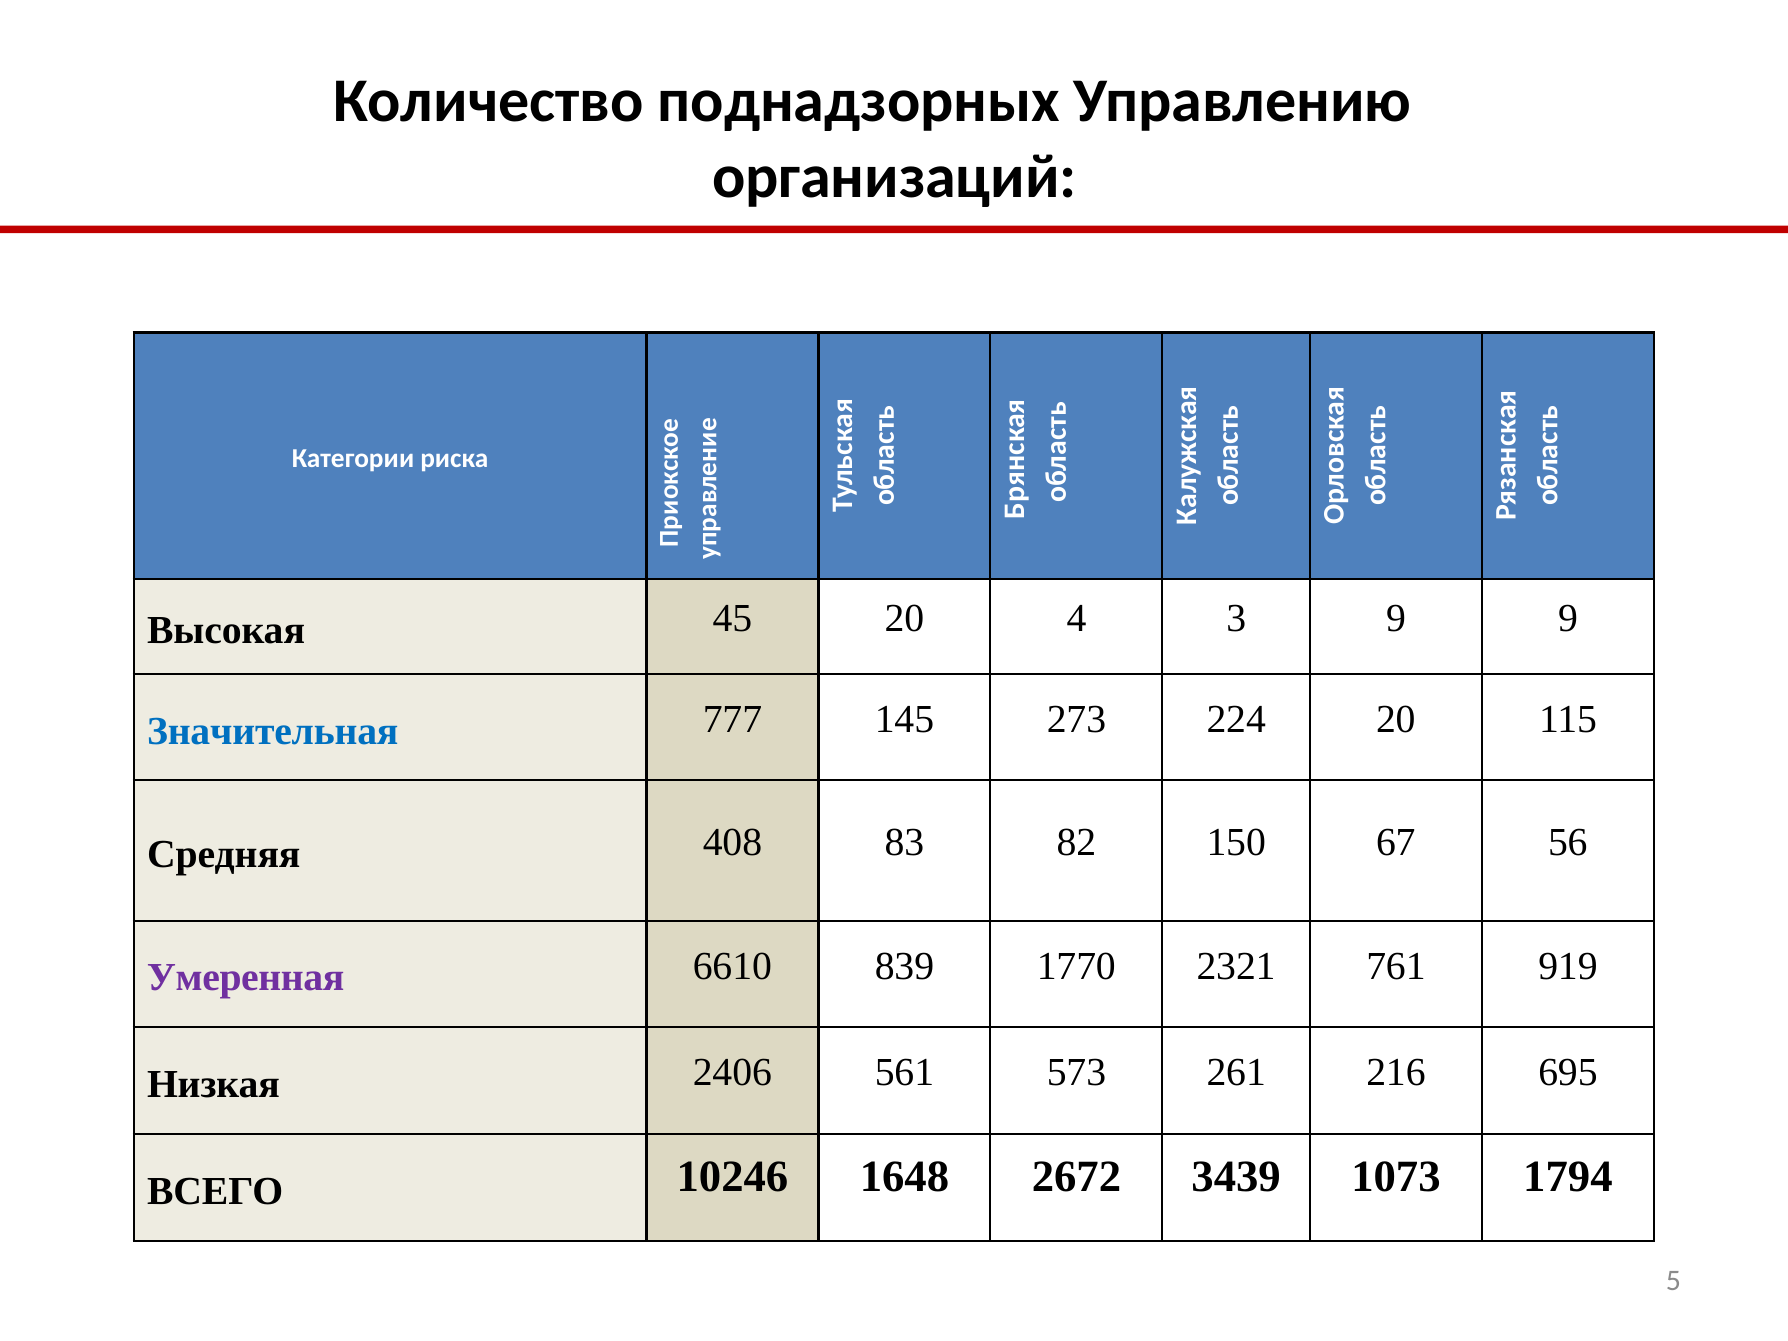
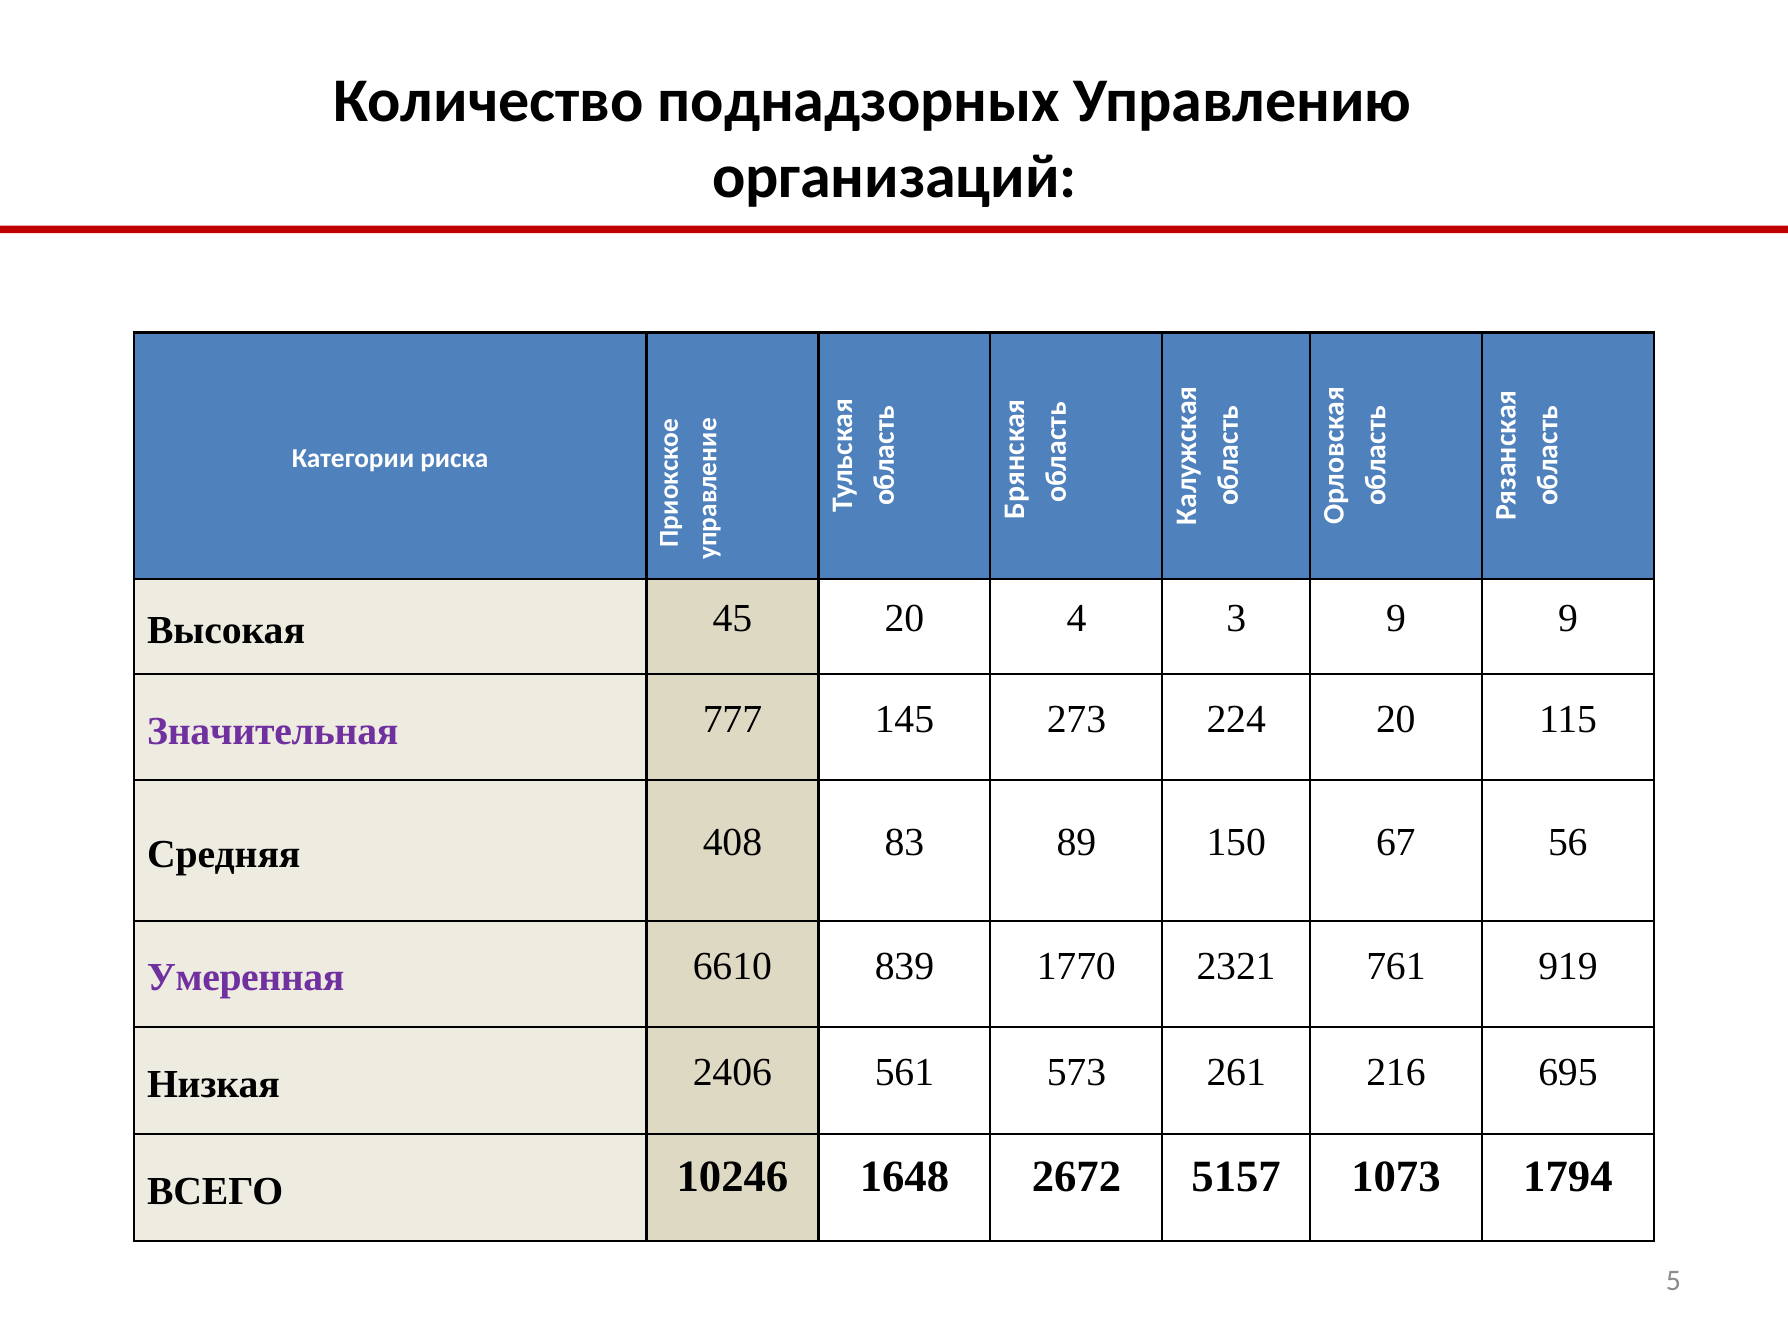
Значительная colour: blue -> purple (273, 731)
82: 82 -> 89 (1076, 843)
3439: 3439 -> 5157 (1236, 1177)
